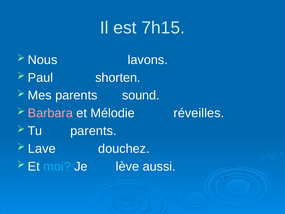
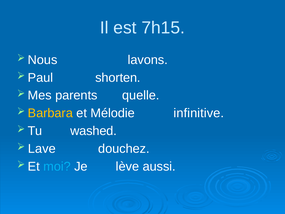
sound: sound -> quelle (141, 95)
Barbara colour: pink -> yellow (50, 113)
réveilles: réveilles -> infinitive (199, 113)
Tu parents: parents -> washed (94, 131)
